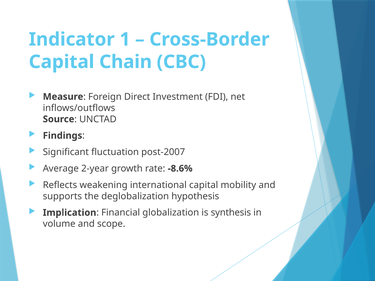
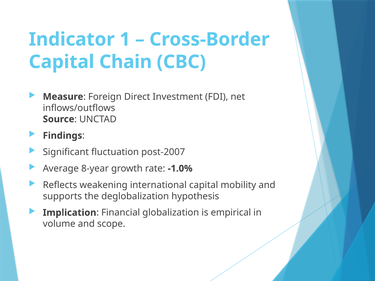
2-year: 2-year -> 8-year (95, 169)
-8.6%: -8.6% -> -1.0% (180, 169)
synthesis: synthesis -> empirical (231, 213)
